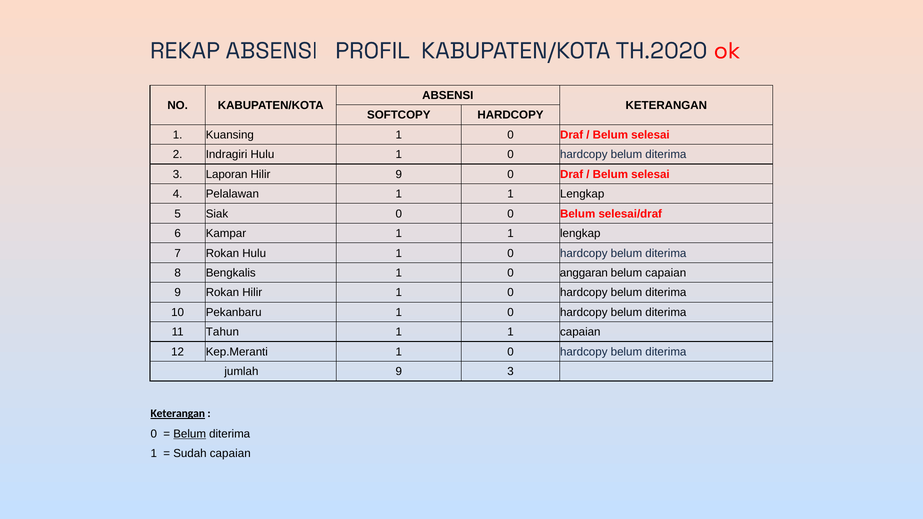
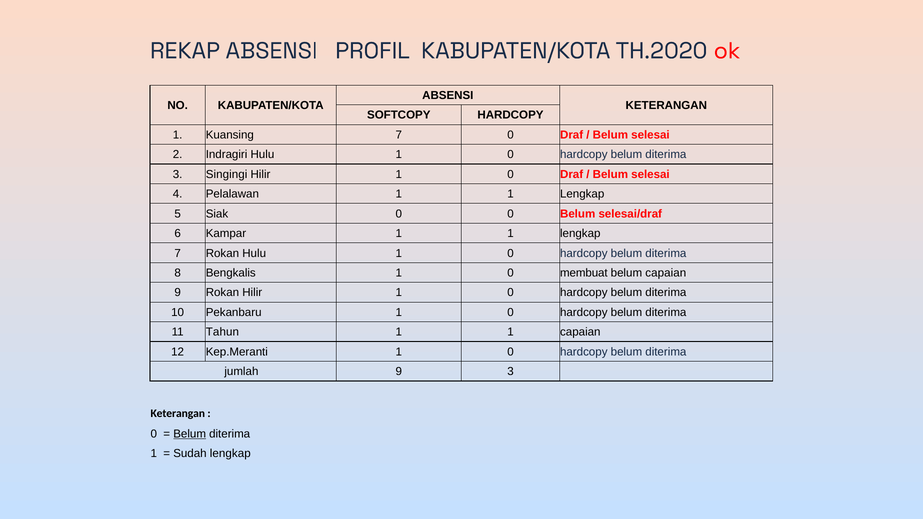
Kuansing 1: 1 -> 7 (399, 135)
Laporan: Laporan -> Singingi (227, 174)
9: 9 -> 1 (399, 174)
anggaran: anggaran -> membuat (584, 273)
Keterangan underline: present -> none (178, 414)
Sudah capaian: capaian -> lengkap (230, 454)
